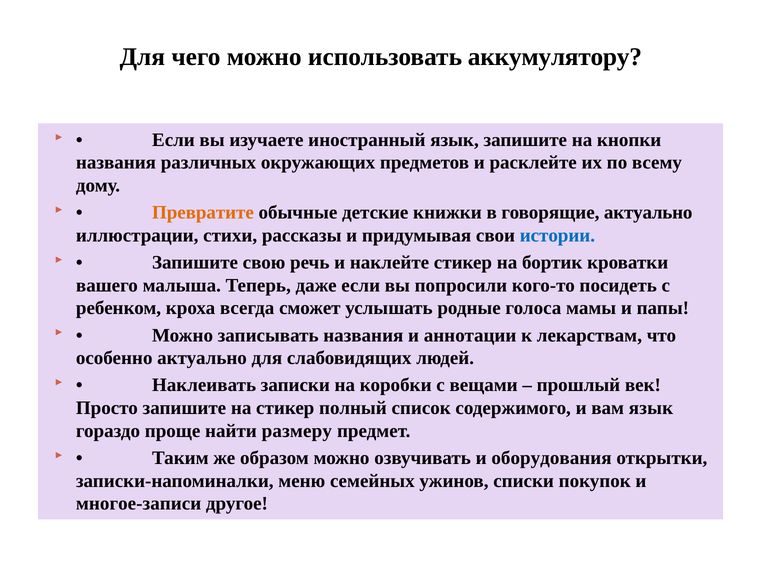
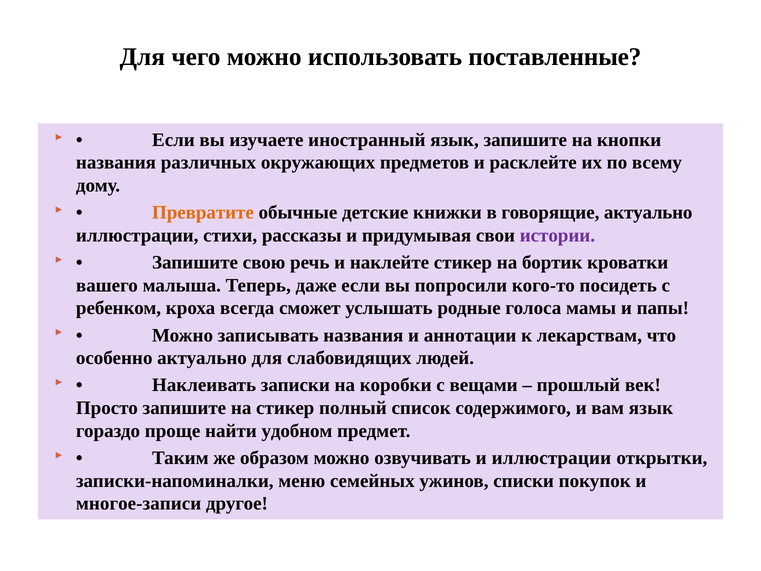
аккумулятору: аккумулятору -> поставленные (555, 57)
истории colour: blue -> purple (557, 235)
размеру: размеру -> удобном (297, 431)
и оборудования: оборудования -> иллюстрации (551, 458)
